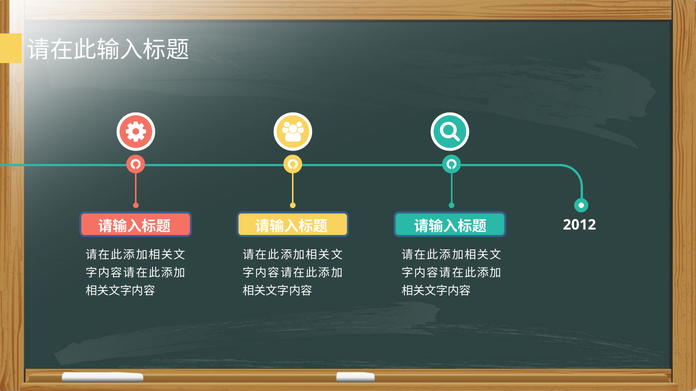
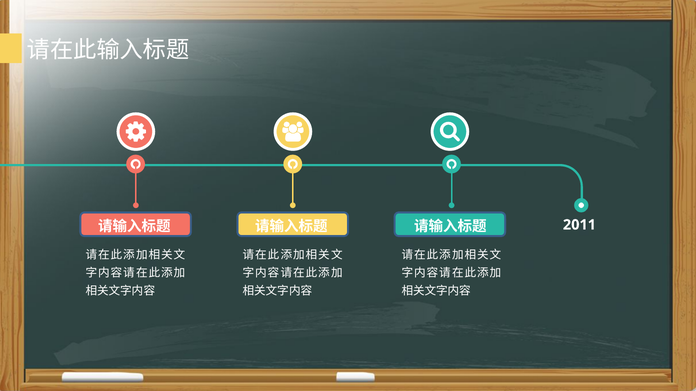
2012: 2012 -> 2011 (579, 225)
